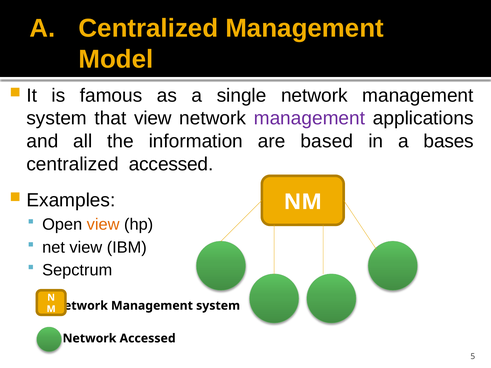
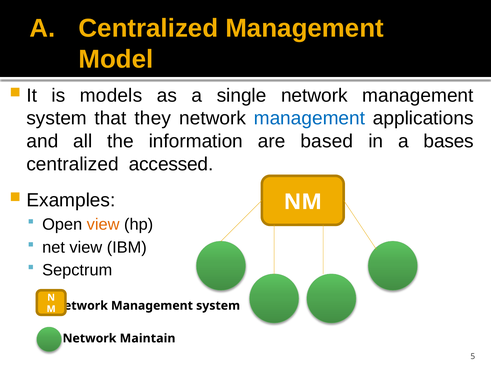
famous: famous -> models (111, 95)
that view: view -> they (153, 118)
management colour: purple -> blue (309, 118)
Network Accessed: Accessed -> Maintain (148, 339)
